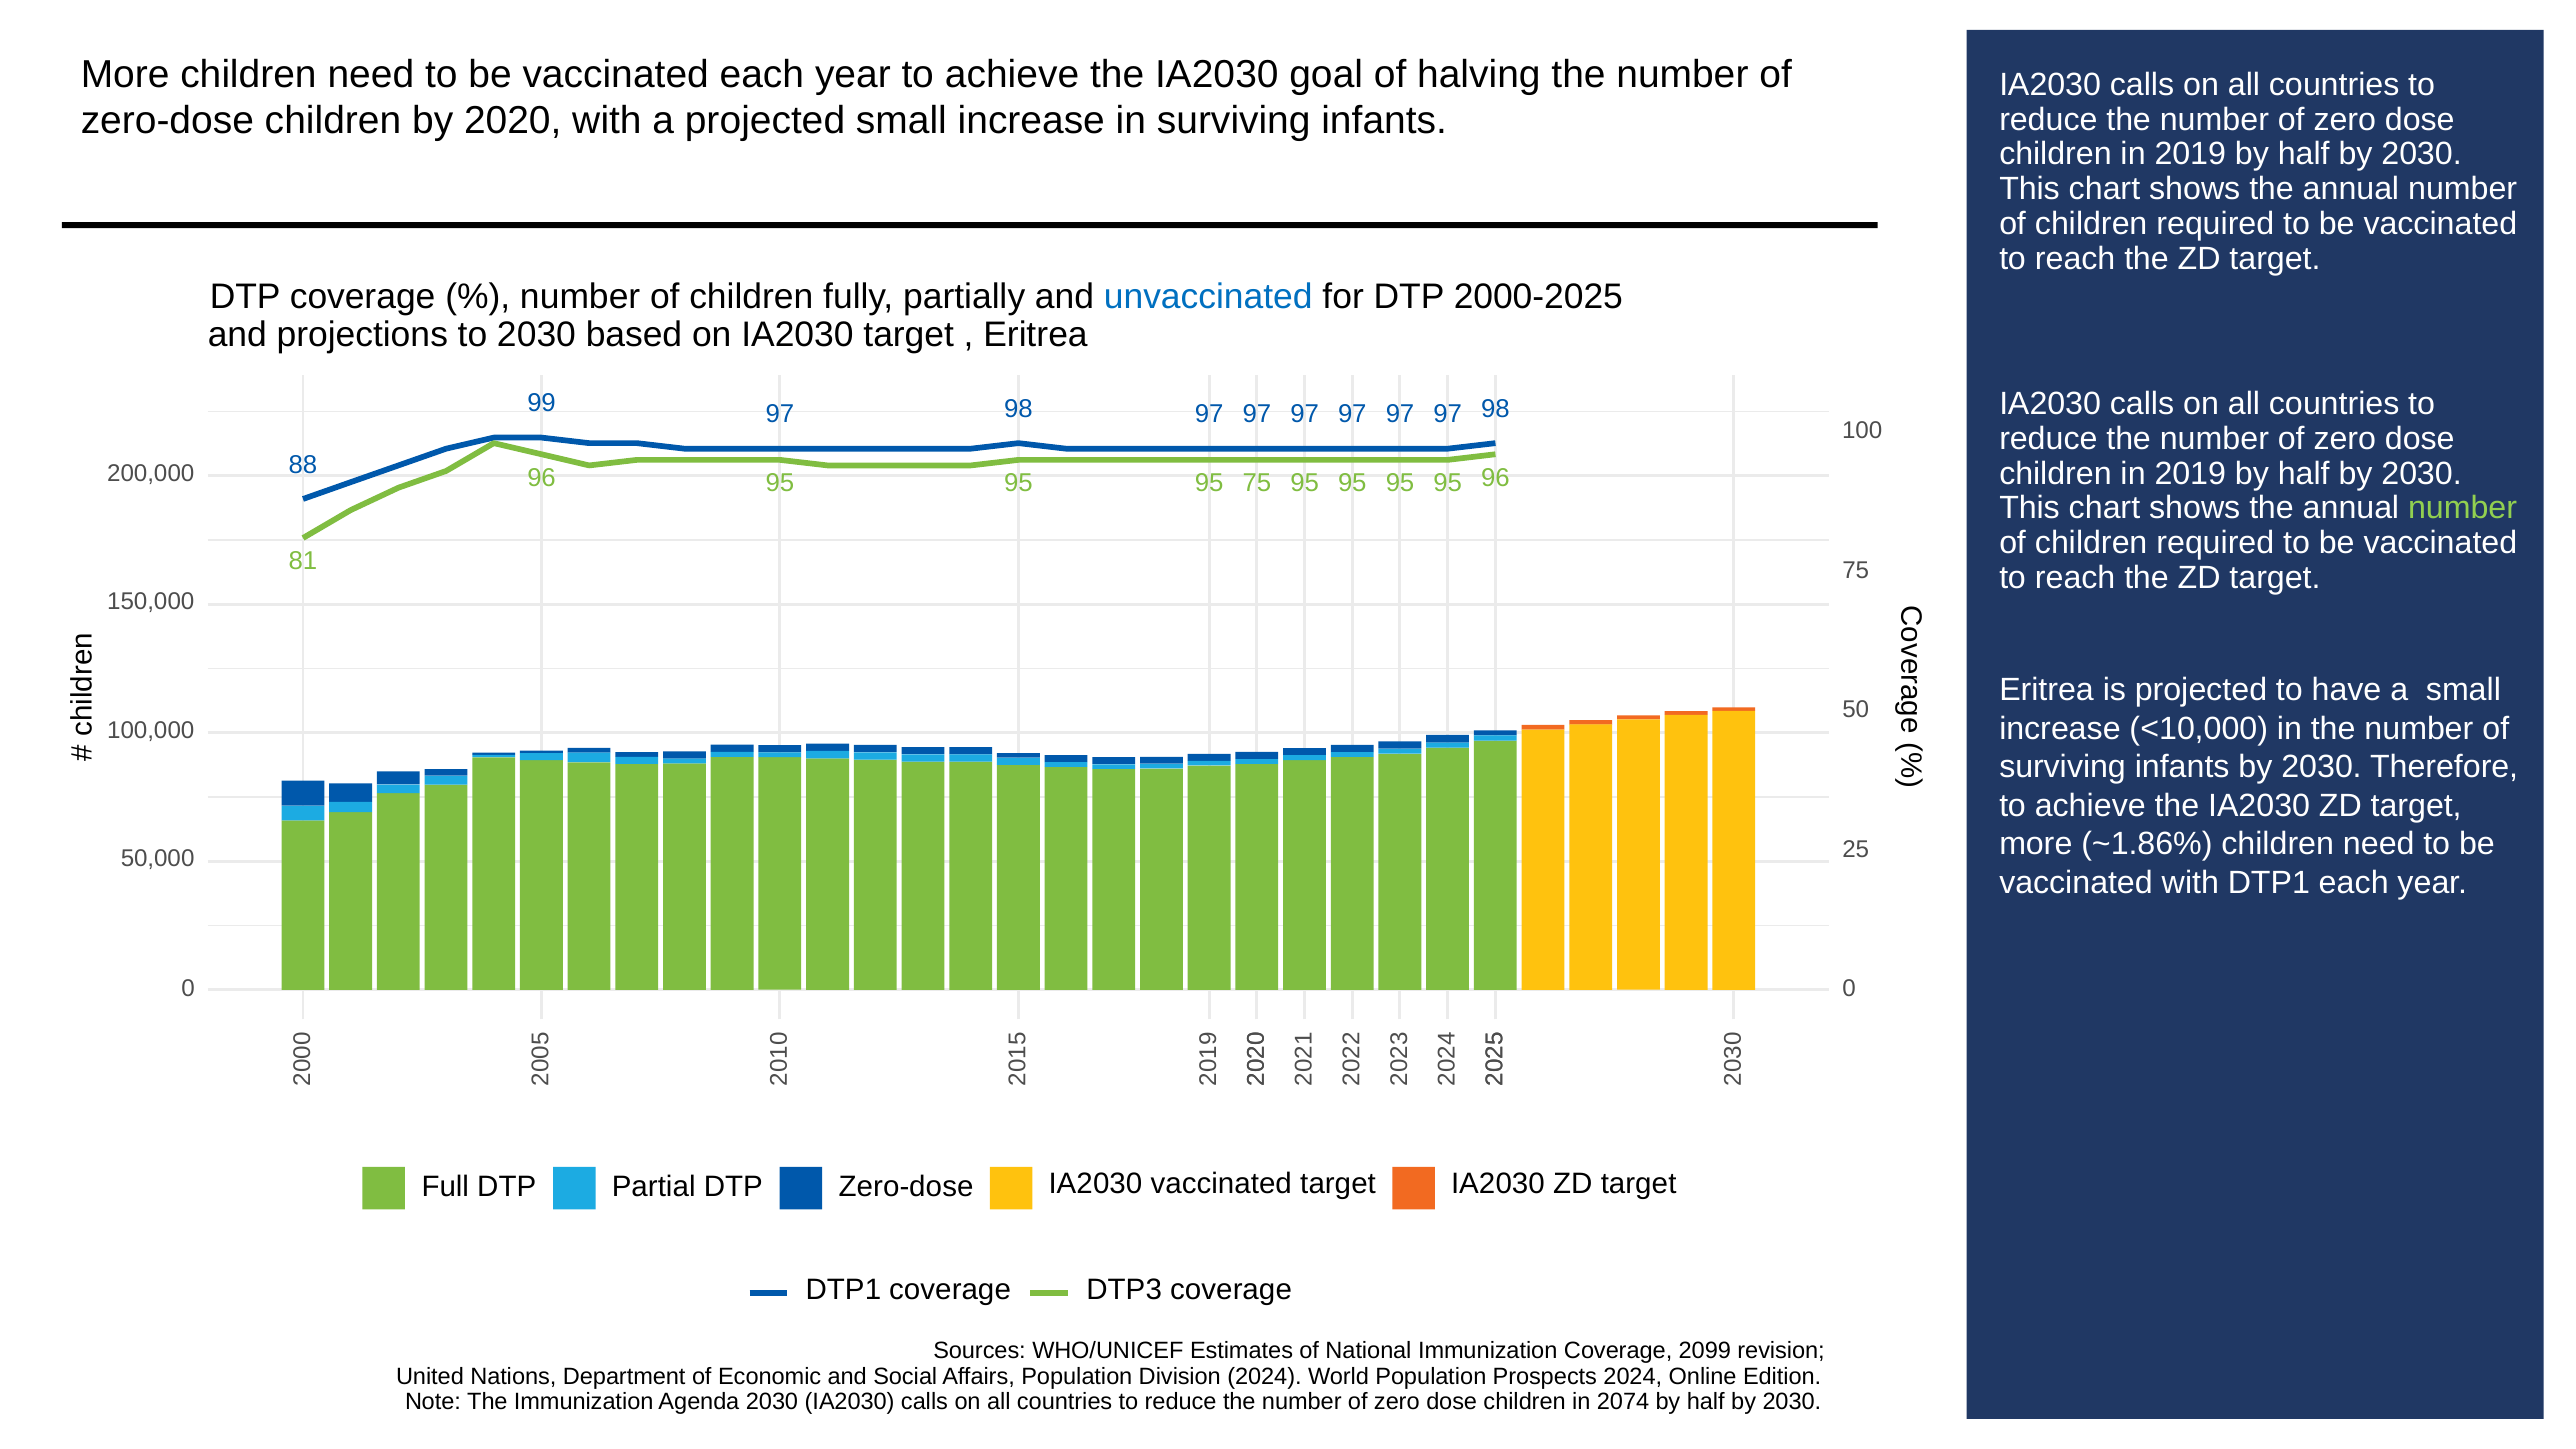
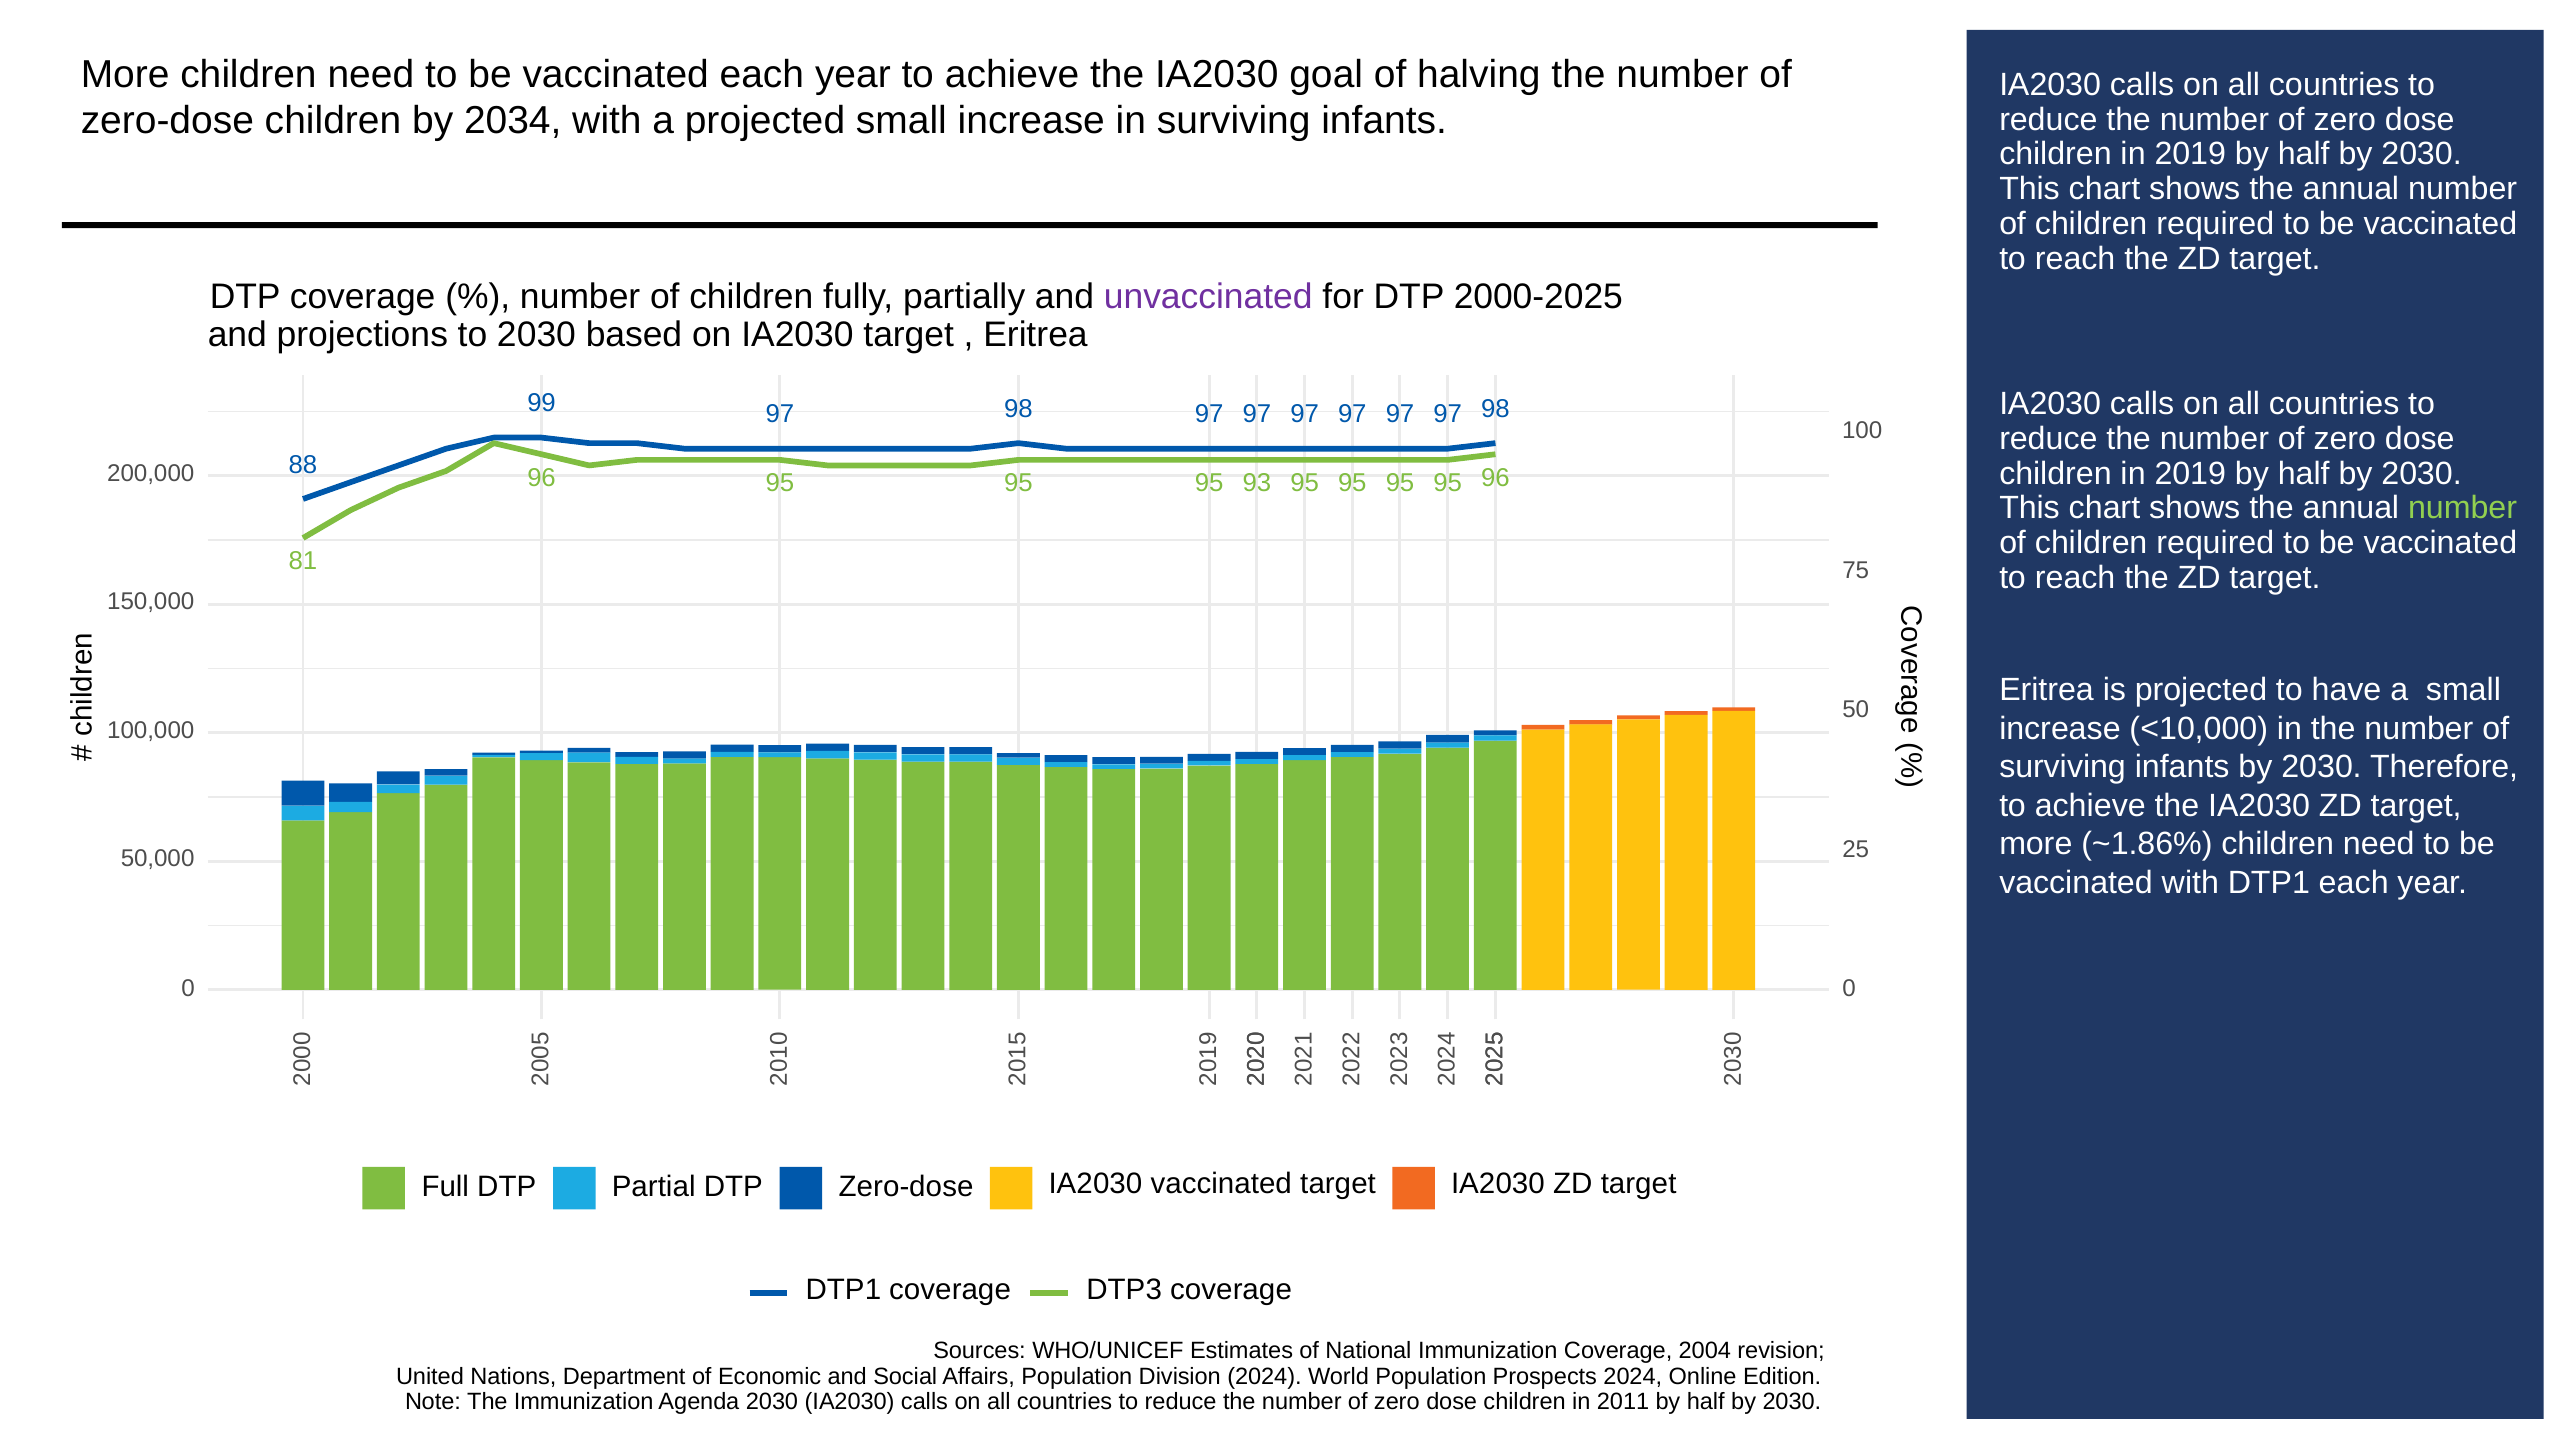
2020: 2020 -> 2034 (513, 121)
unvaccinated colour: blue -> purple (1208, 297)
95 75: 75 -> 93 (1257, 483)
2099: 2099 -> 2004 (1705, 1351)
2074: 2074 -> 2011 (1623, 1402)
